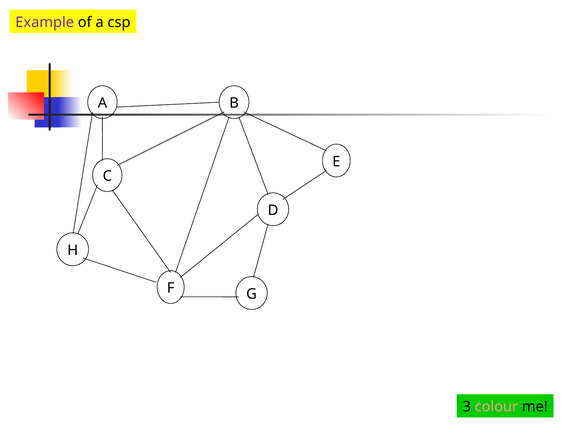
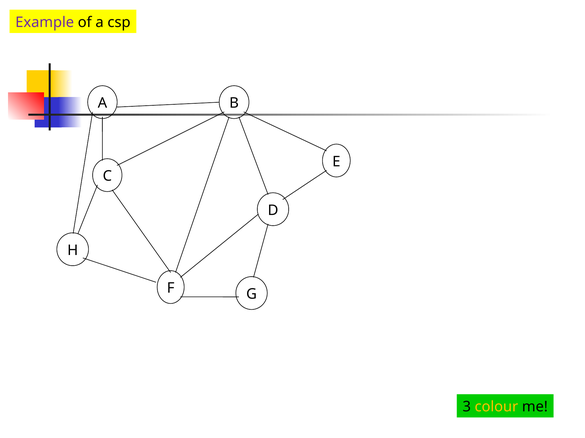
colour colour: pink -> yellow (496, 408)
